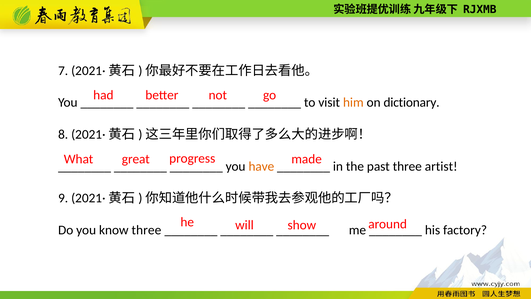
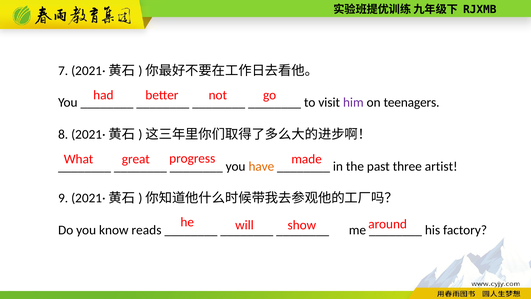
him colour: orange -> purple (353, 102)
dictionary: dictionary -> teenagers (412, 102)
know three: three -> reads (146, 230)
